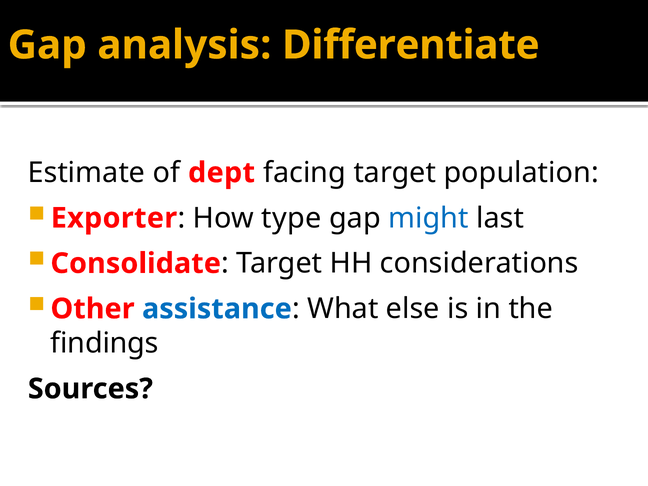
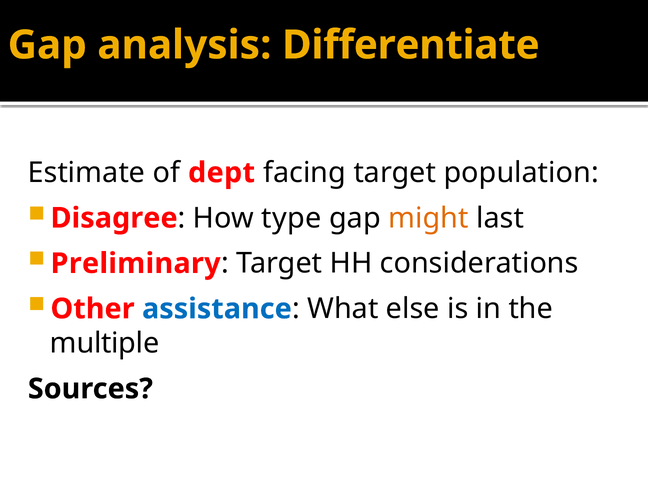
Exporter: Exporter -> Disagree (114, 218)
might colour: blue -> orange (428, 218)
Consolidate: Consolidate -> Preliminary (136, 263)
findings: findings -> multiple (105, 343)
